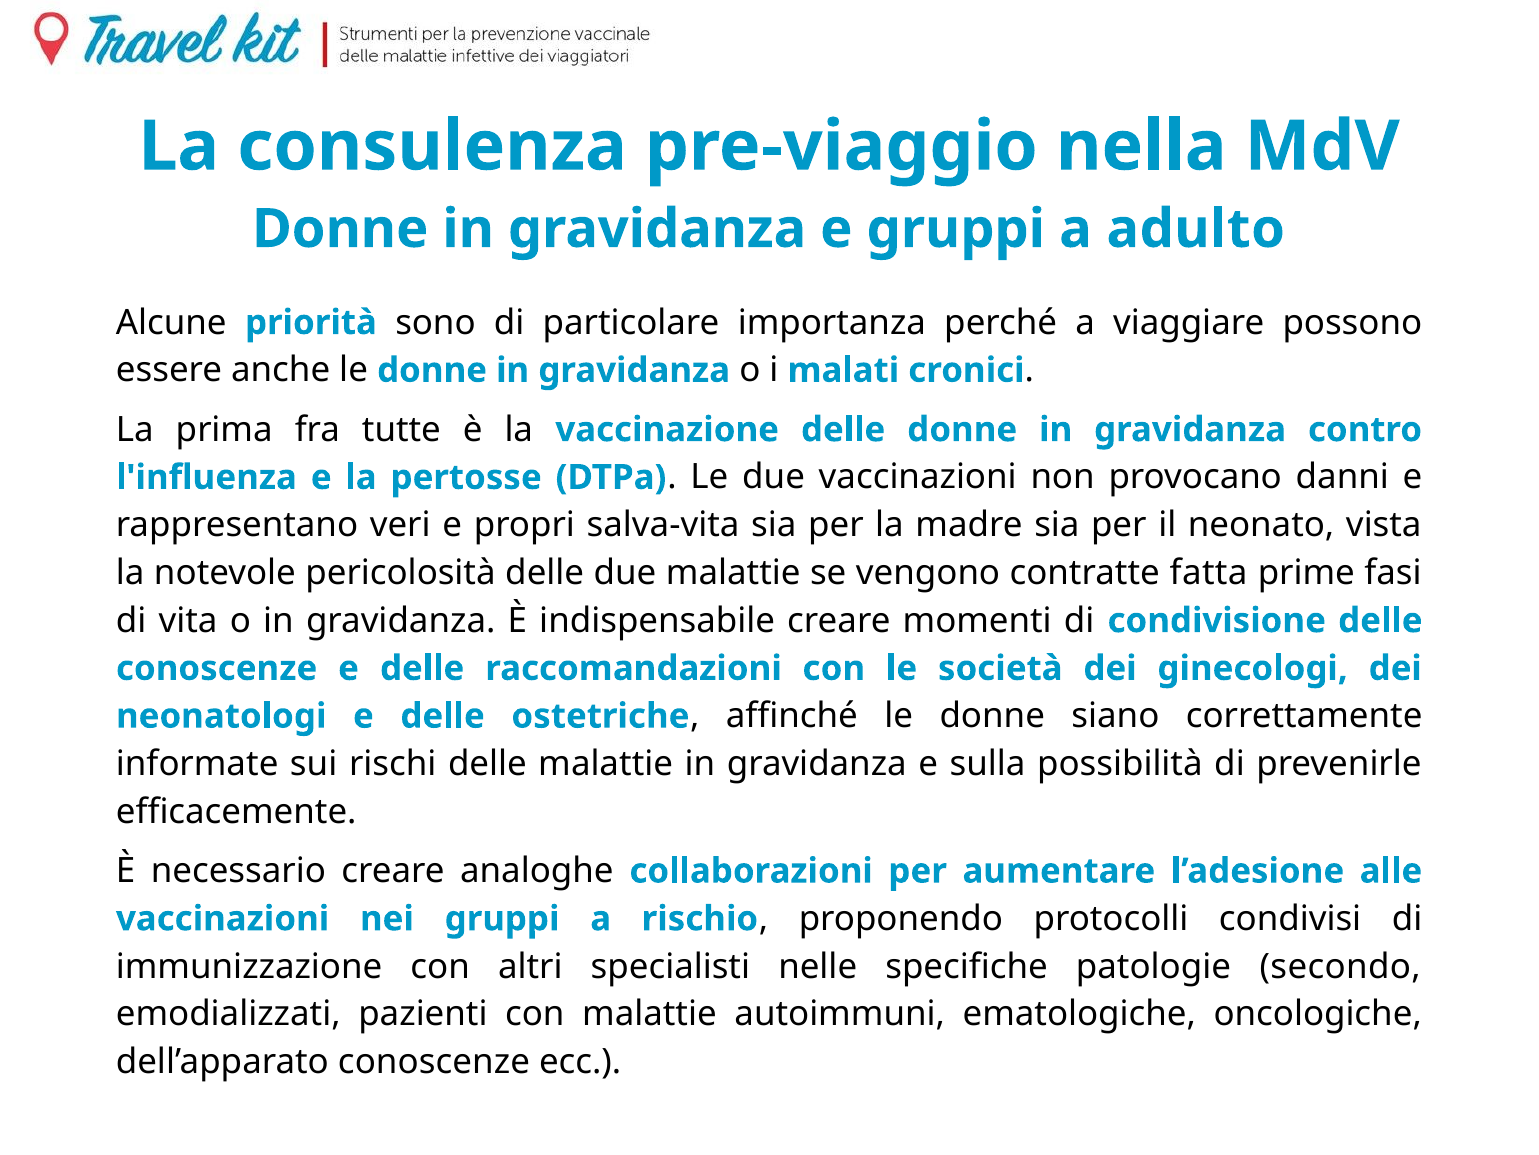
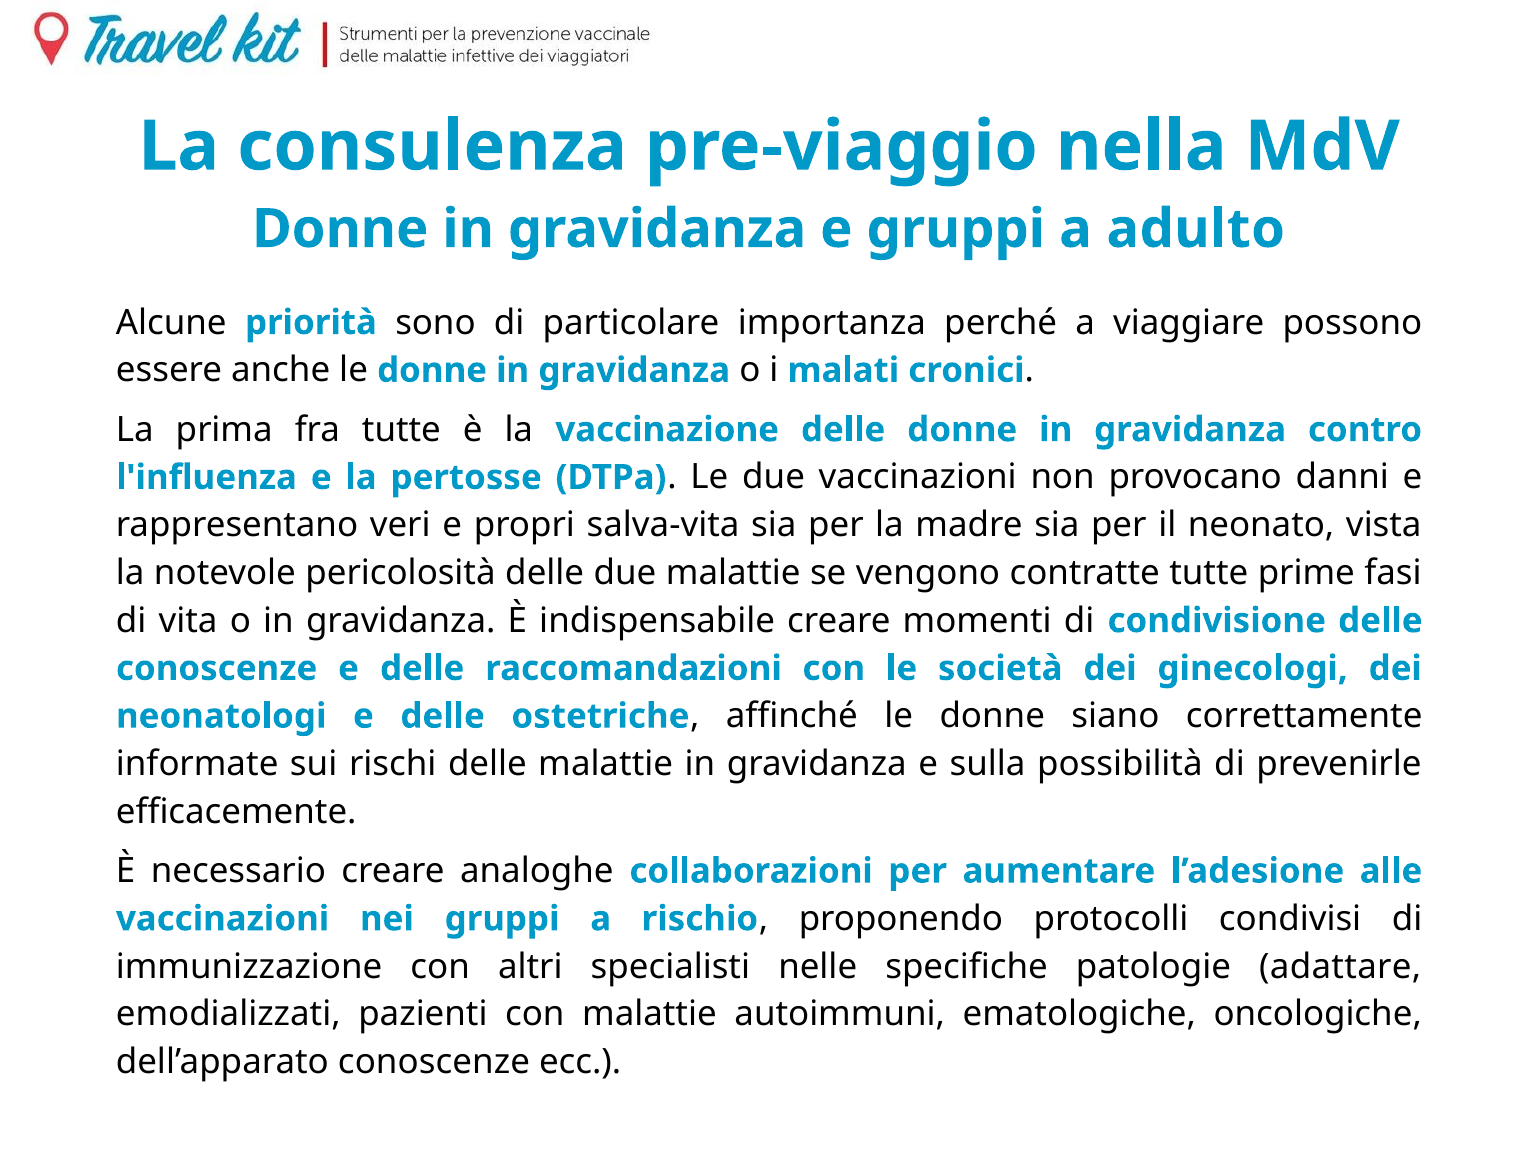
contratte fatta: fatta -> tutte (1209, 573)
secondo: secondo -> adattare (1340, 966)
